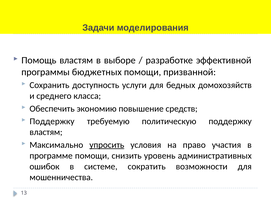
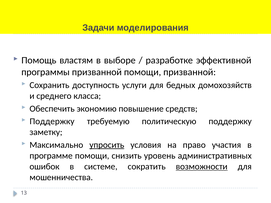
программы бюджетных: бюджетных -> призванной (97, 72)
властям: властям -> заметку (46, 132)
возможности underline: none -> present (202, 167)
